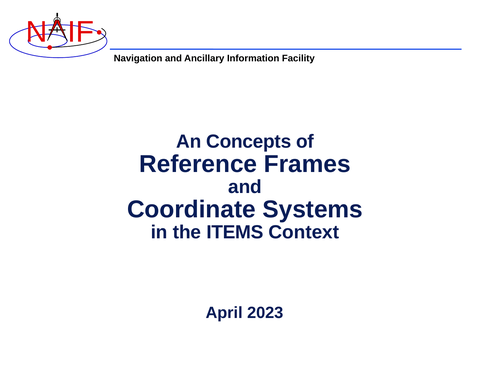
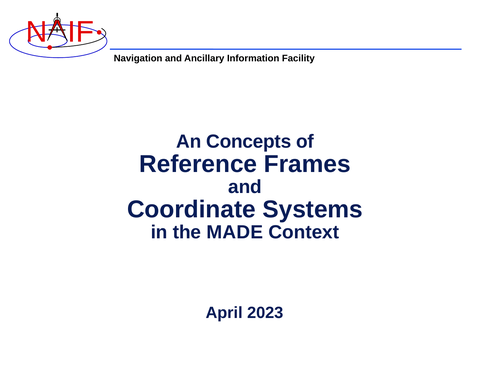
ITEMS: ITEMS -> MADE (235, 232)
